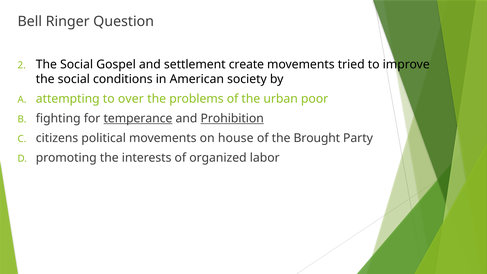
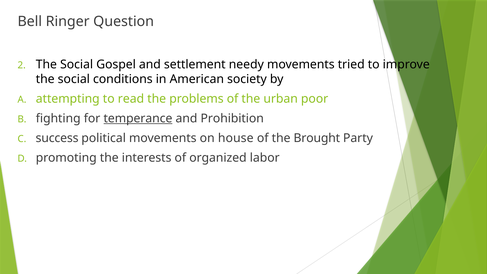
create: create -> needy (246, 64)
over: over -> read (131, 99)
Prohibition underline: present -> none (232, 118)
citizens: citizens -> success (57, 138)
